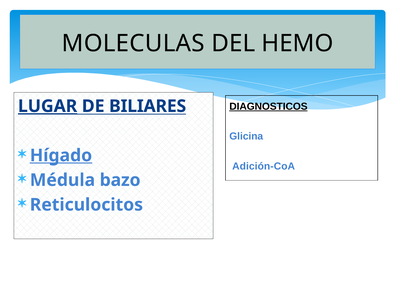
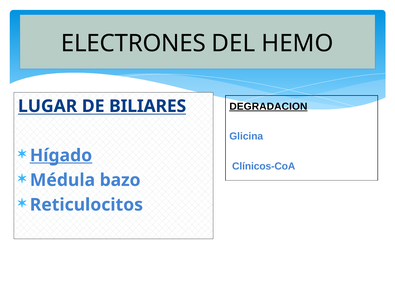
MOLECULAS: MOLECULAS -> ELECTRONES (133, 43)
DIAGNOSTICOS: DIAGNOSTICOS -> DEGRADACION (268, 106)
LUGAR underline: present -> none (48, 106)
Adición-CoA: Adición-CoA -> Clínicos-CoA (264, 166)
